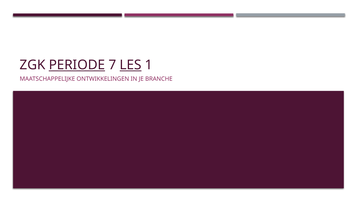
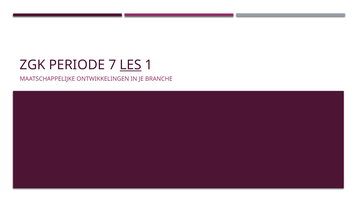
PERIODE underline: present -> none (77, 65)
